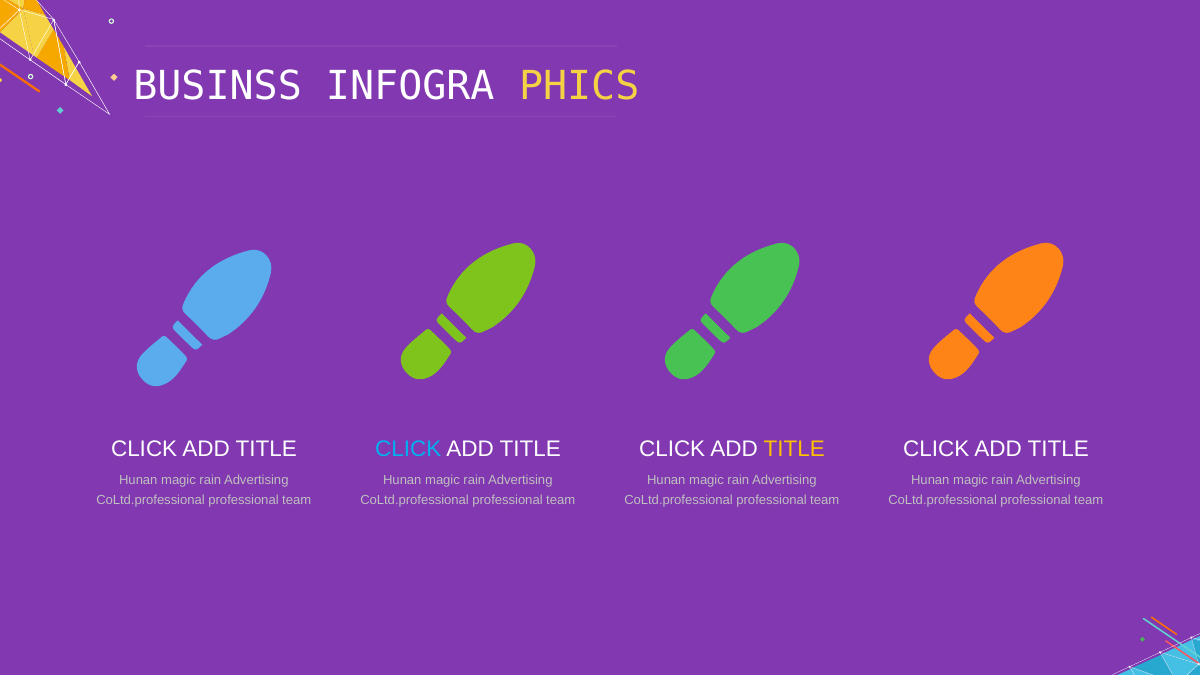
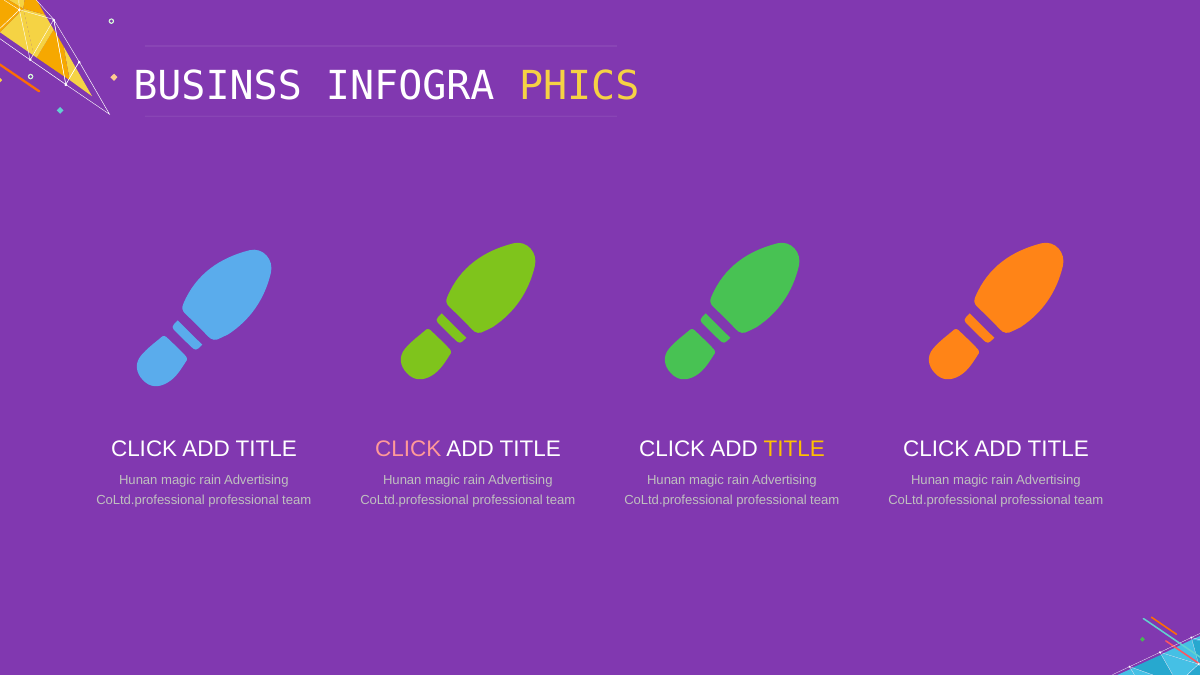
CLICK colour: light blue -> pink (408, 449)
